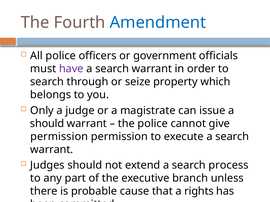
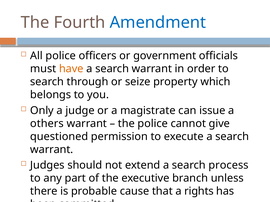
have colour: purple -> orange (71, 69)
should: should -> others (47, 124)
permission: permission -> questioned (59, 137)
